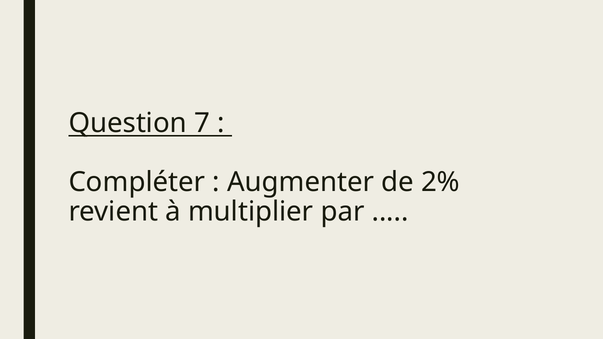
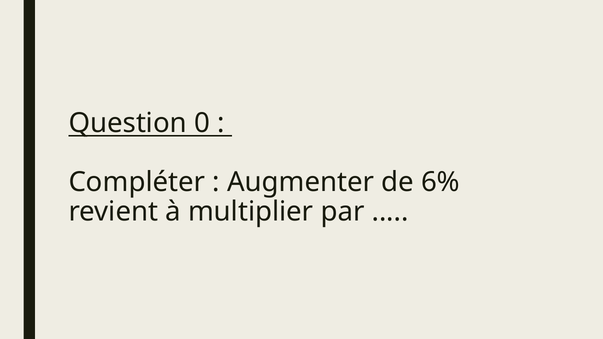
7: 7 -> 0 (202, 123)
2%: 2% -> 6% (441, 182)
